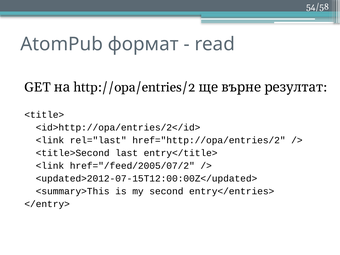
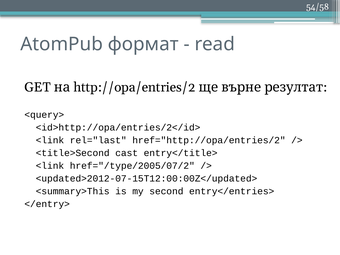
<title>: <title> -> <query> (44, 115)
last: last -> cast (127, 153)
href="/feed/2005/07/2: href="/feed/2005/07/2 -> href="/type/2005/07/2 (132, 166)
